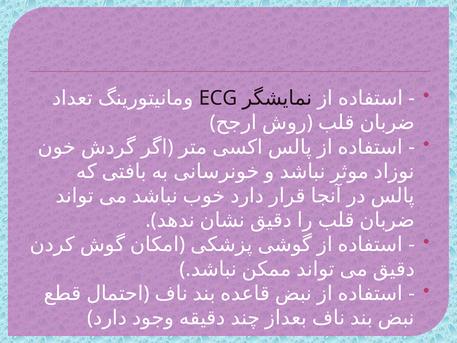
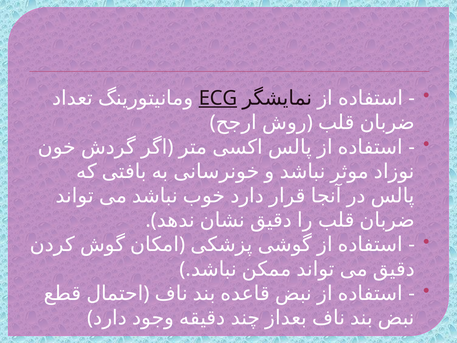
ECG underline: none -> present (218, 98)
